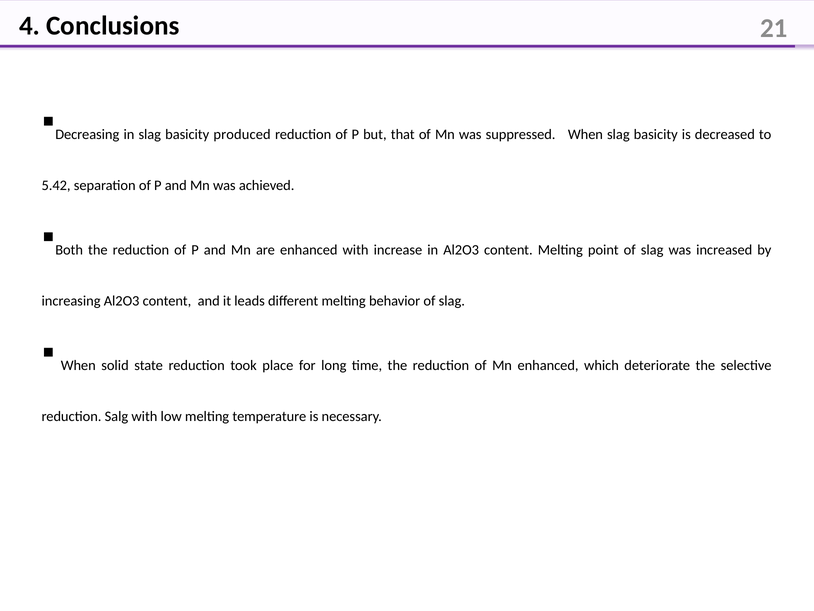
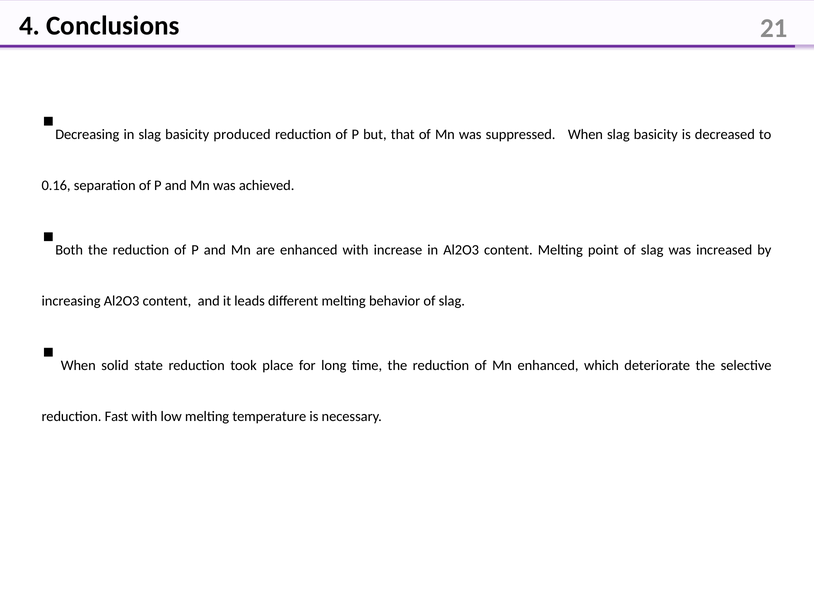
5.42: 5.42 -> 0.16 (56, 185)
Salg: Salg -> Fast (116, 416)
